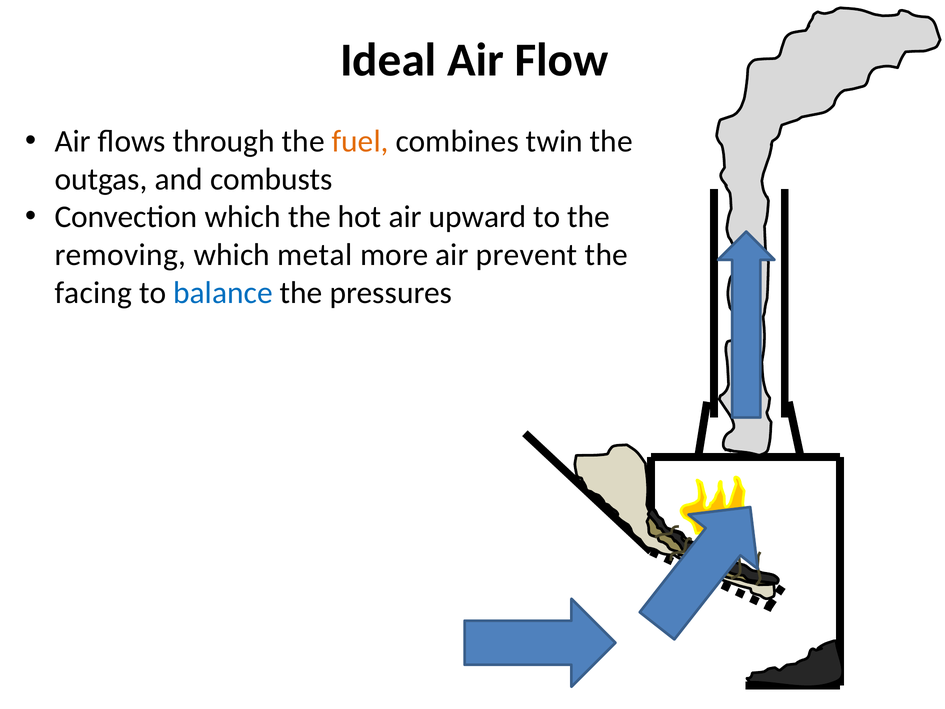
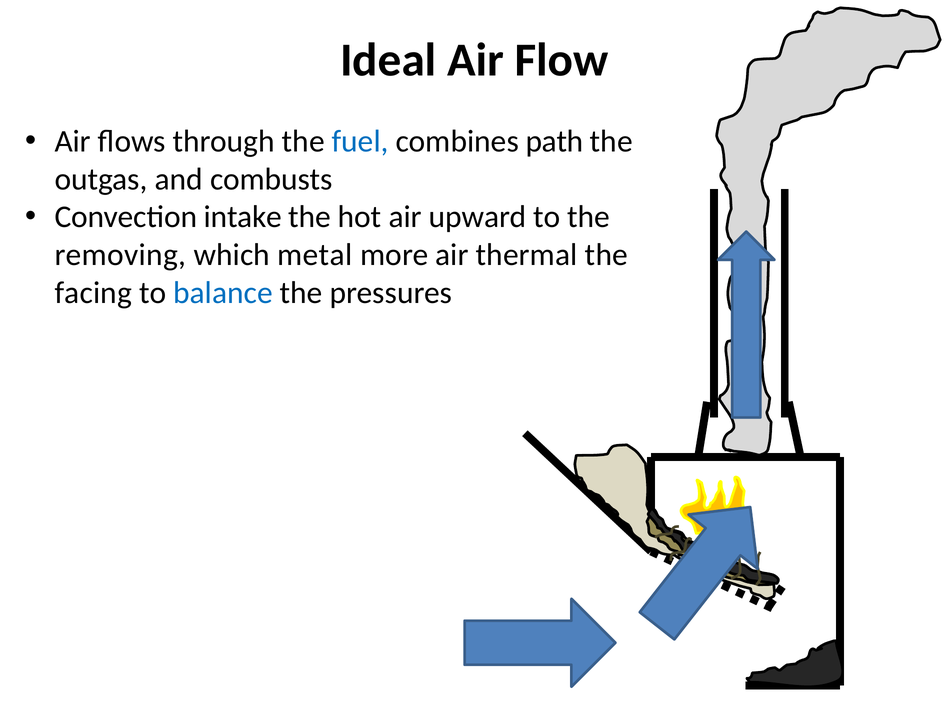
fuel colour: orange -> blue (360, 141)
twin: twin -> path (555, 141)
Convection which: which -> intake (243, 217)
prevent: prevent -> thermal (527, 255)
